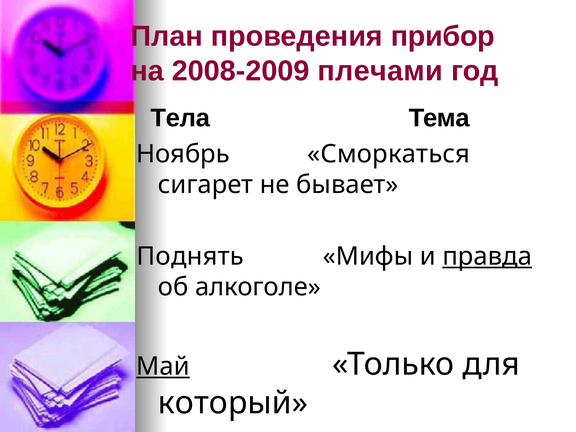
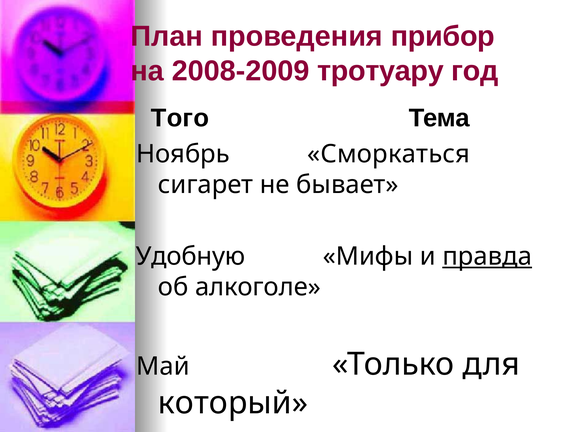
плечами: плечами -> тротуару (380, 71)
Тела: Тела -> Того (180, 118)
Поднять: Поднять -> Удобную (191, 256)
Май underline: present -> none (163, 367)
